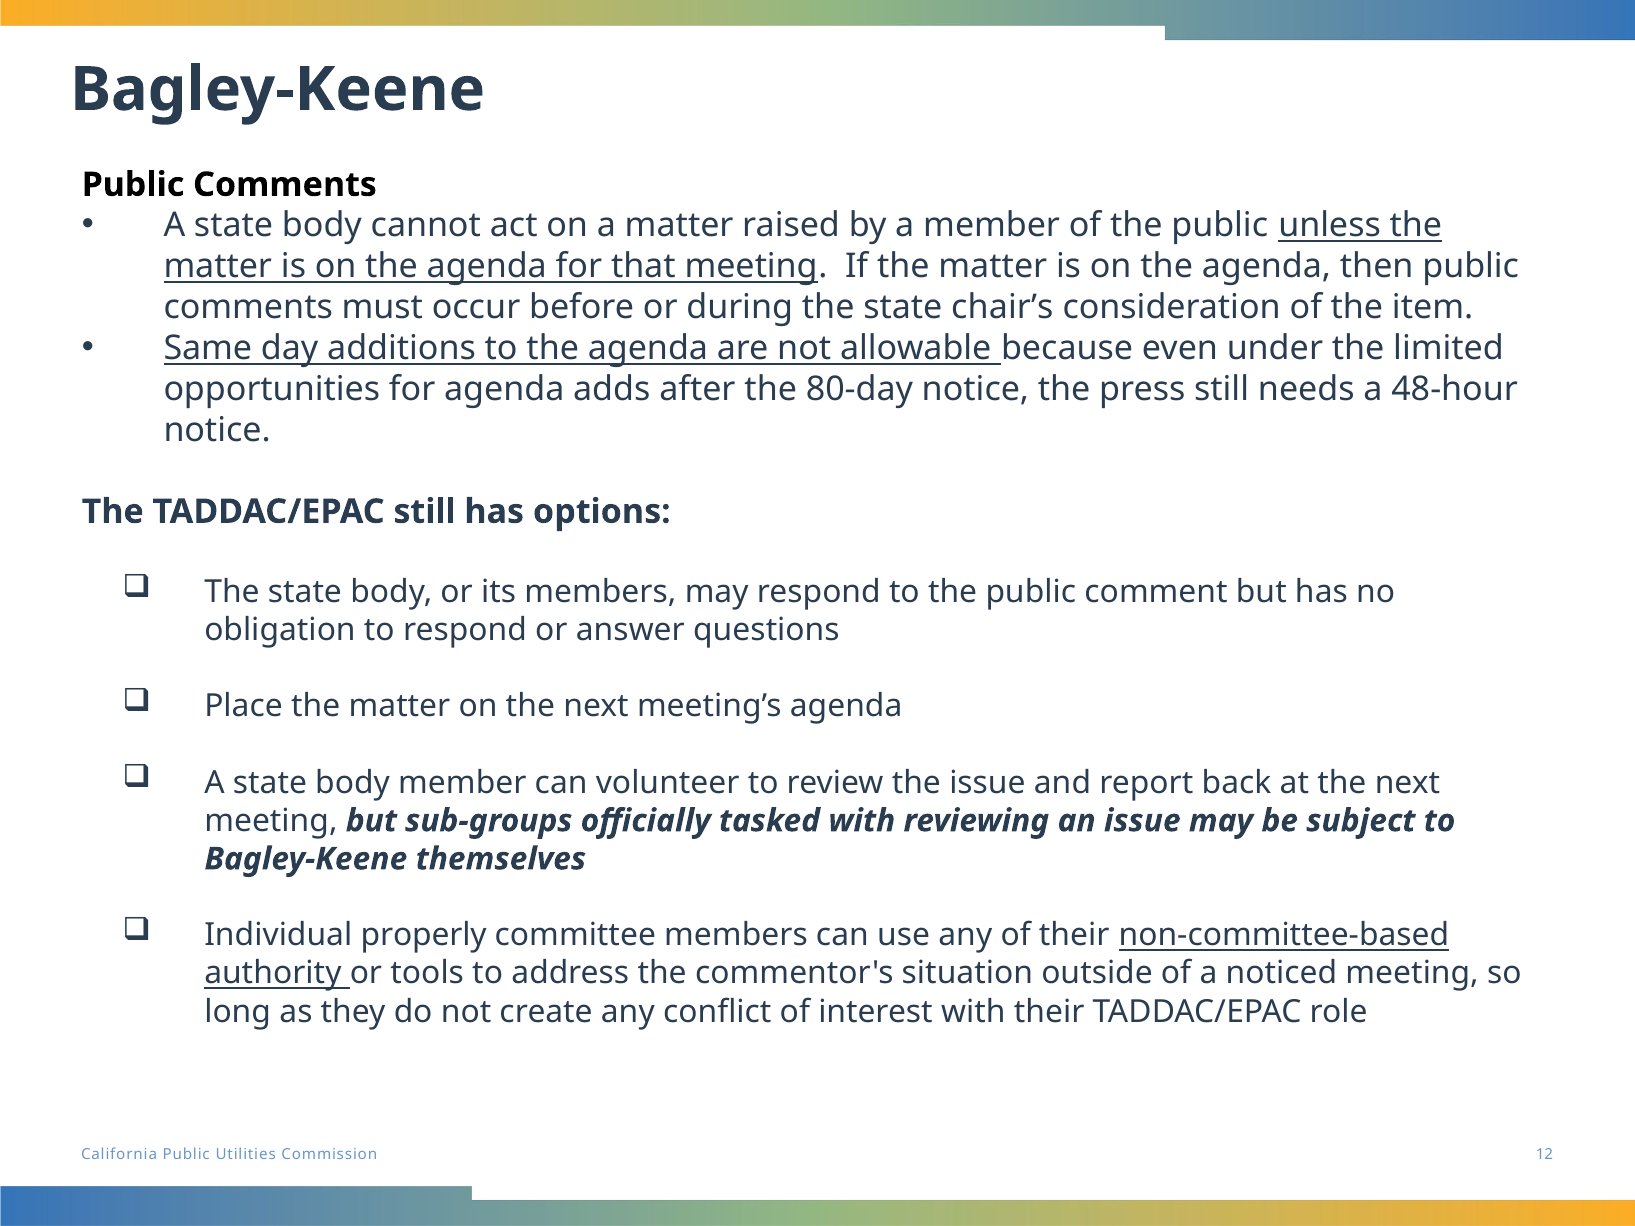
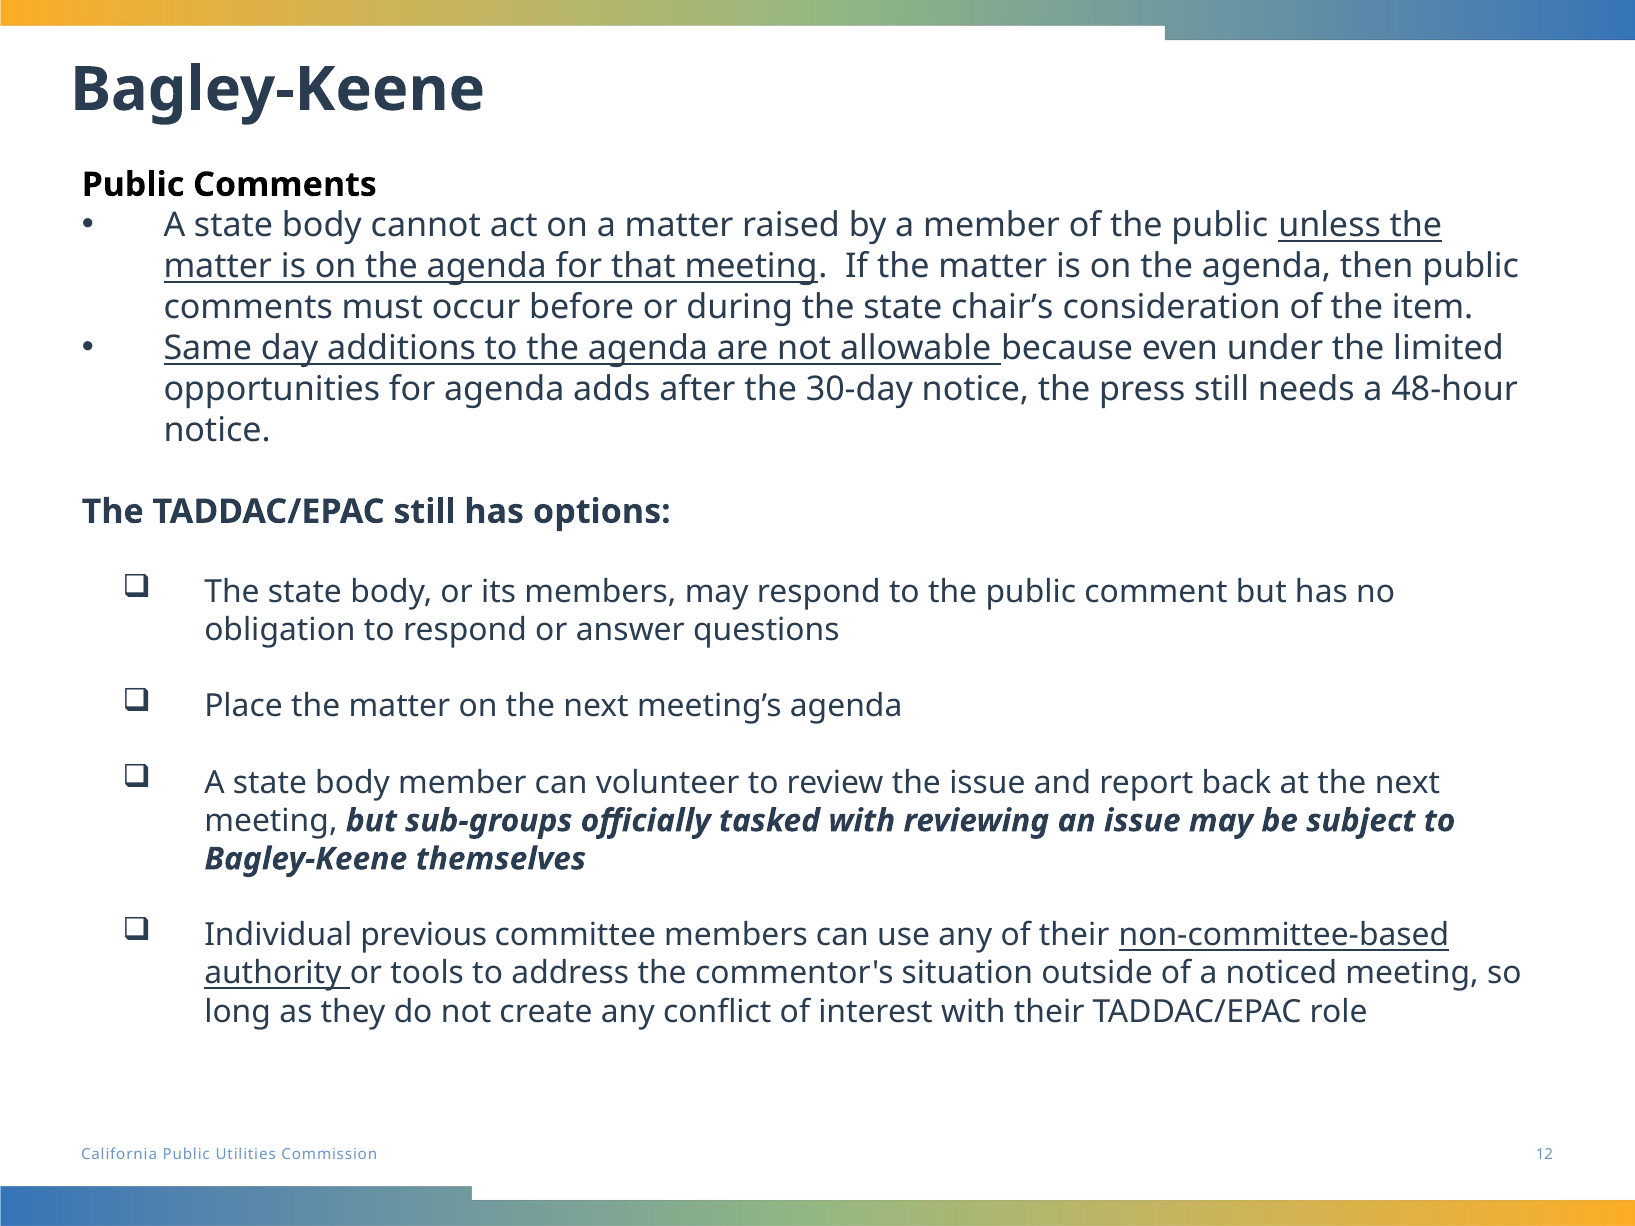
80-day: 80-day -> 30-day (859, 389)
properly: properly -> previous (424, 935)
